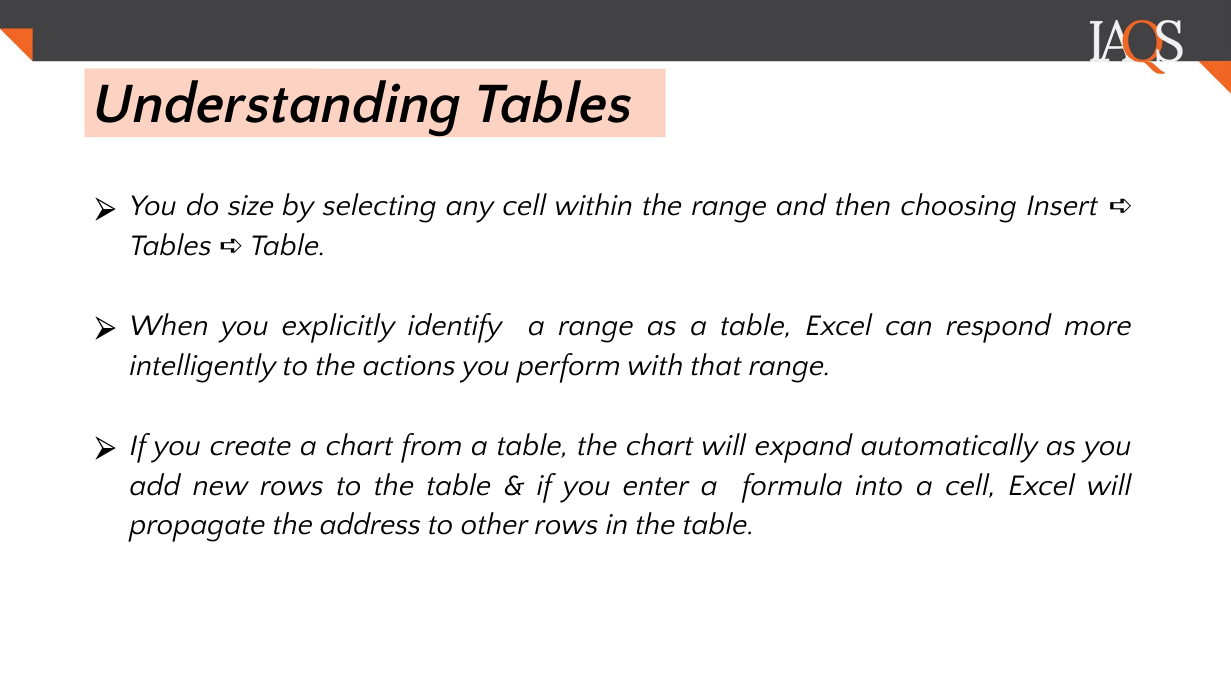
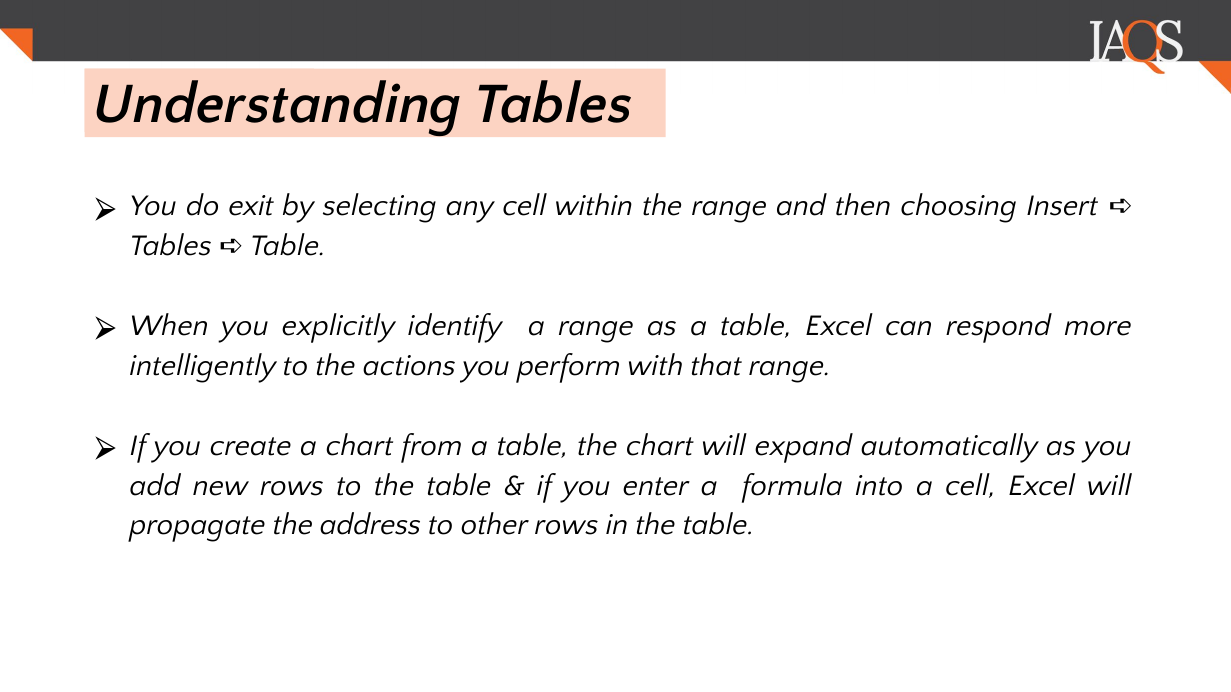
size: size -> exit (251, 206)
